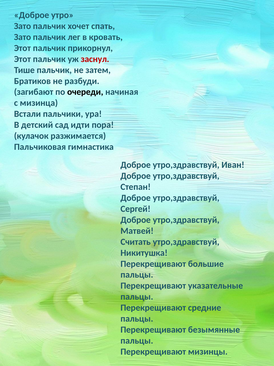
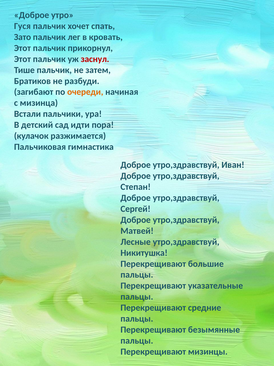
Зато: Зато -> Гуся (22, 26)
очереди colour: black -> orange (85, 92)
Считать: Считать -> Лесные (136, 241)
